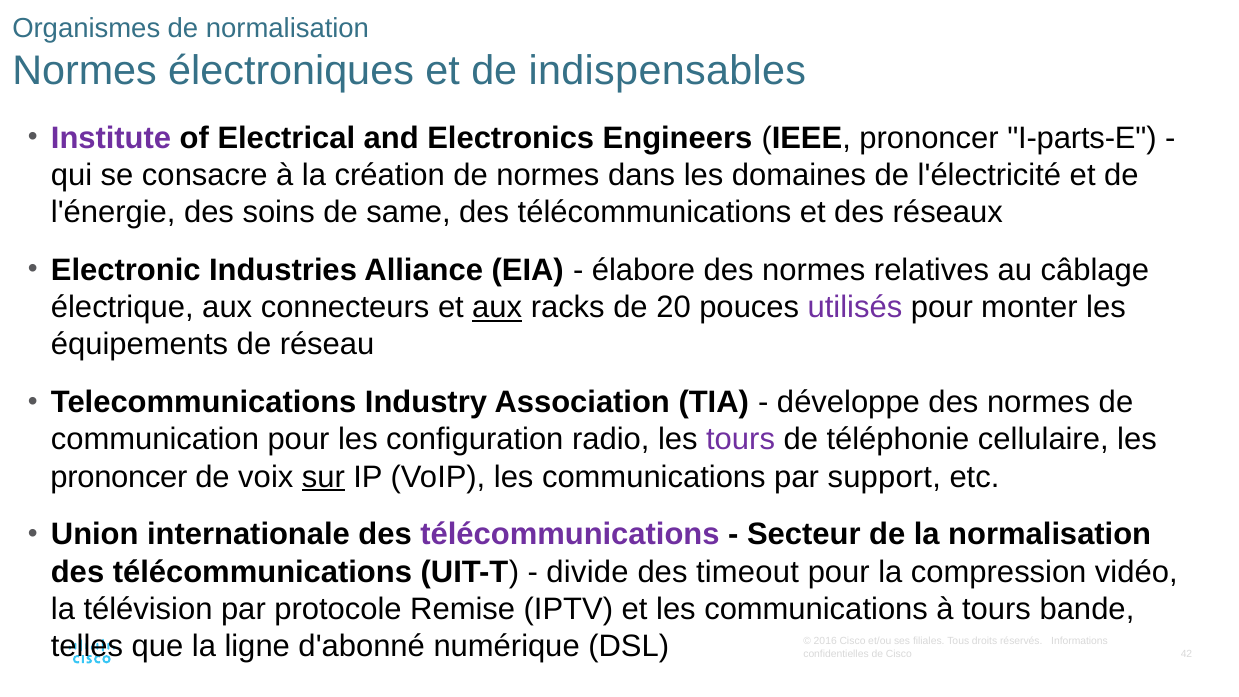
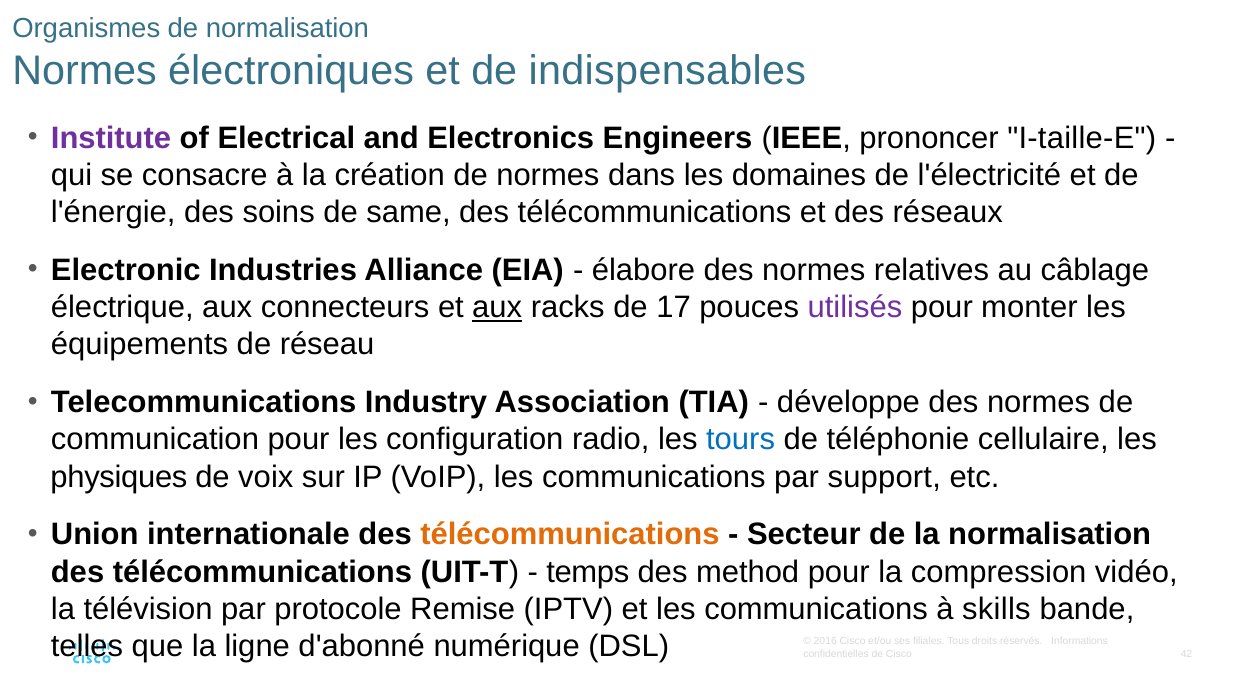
I-parts-E: I-parts-E -> I-taille-E (1082, 138)
20: 20 -> 17 (673, 307)
tours colour: purple -> blue (741, 440)
prononcer: prononcer -> physiques (119, 477)
sur underline: present -> none (323, 477)
télécommunications colour: purple -> orange (570, 535)
divide: divide -> temps (588, 572)
timeout: timeout -> method (748, 572)
à tours: tours -> skills (996, 609)
